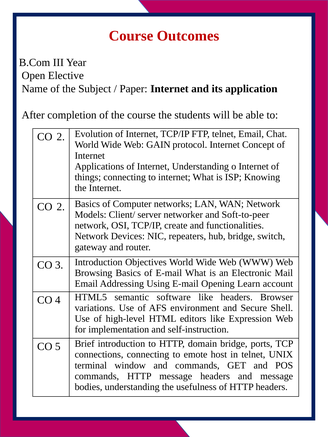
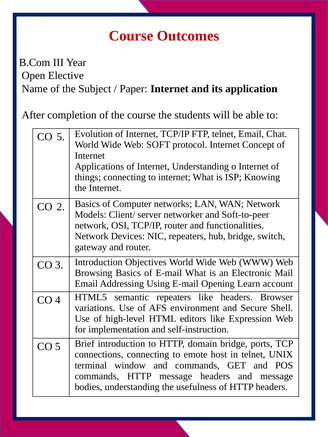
2: 2 -> 5 (61, 137)
GAIN: GAIN -> SOFT (158, 145)
TCP/IP create: create -> router (176, 226)
semantic software: software -> repeaters (174, 297)
